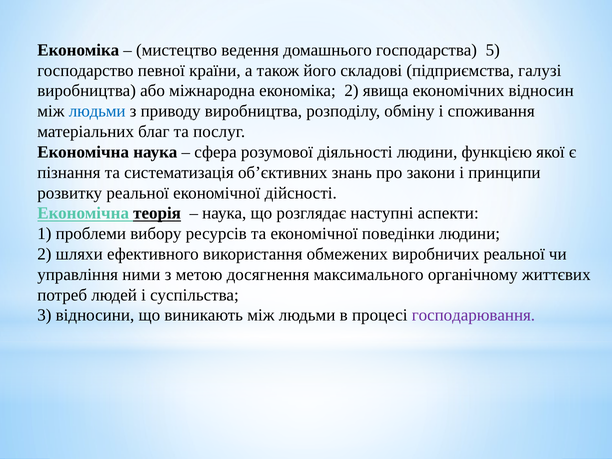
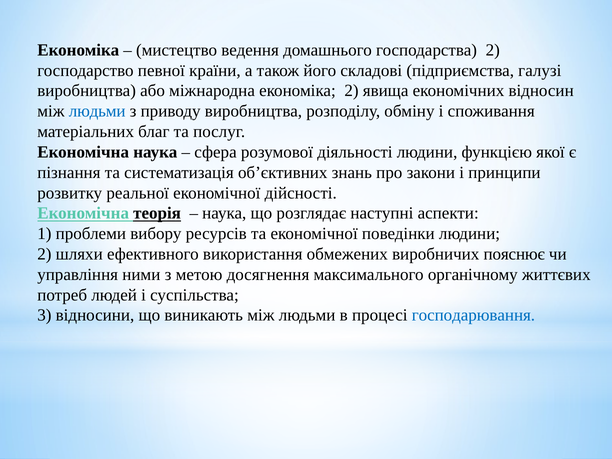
господарства 5: 5 -> 2 (493, 50)
виробничих реальної: реальної -> пояснює (514, 254)
господарювання colour: purple -> blue (473, 315)
